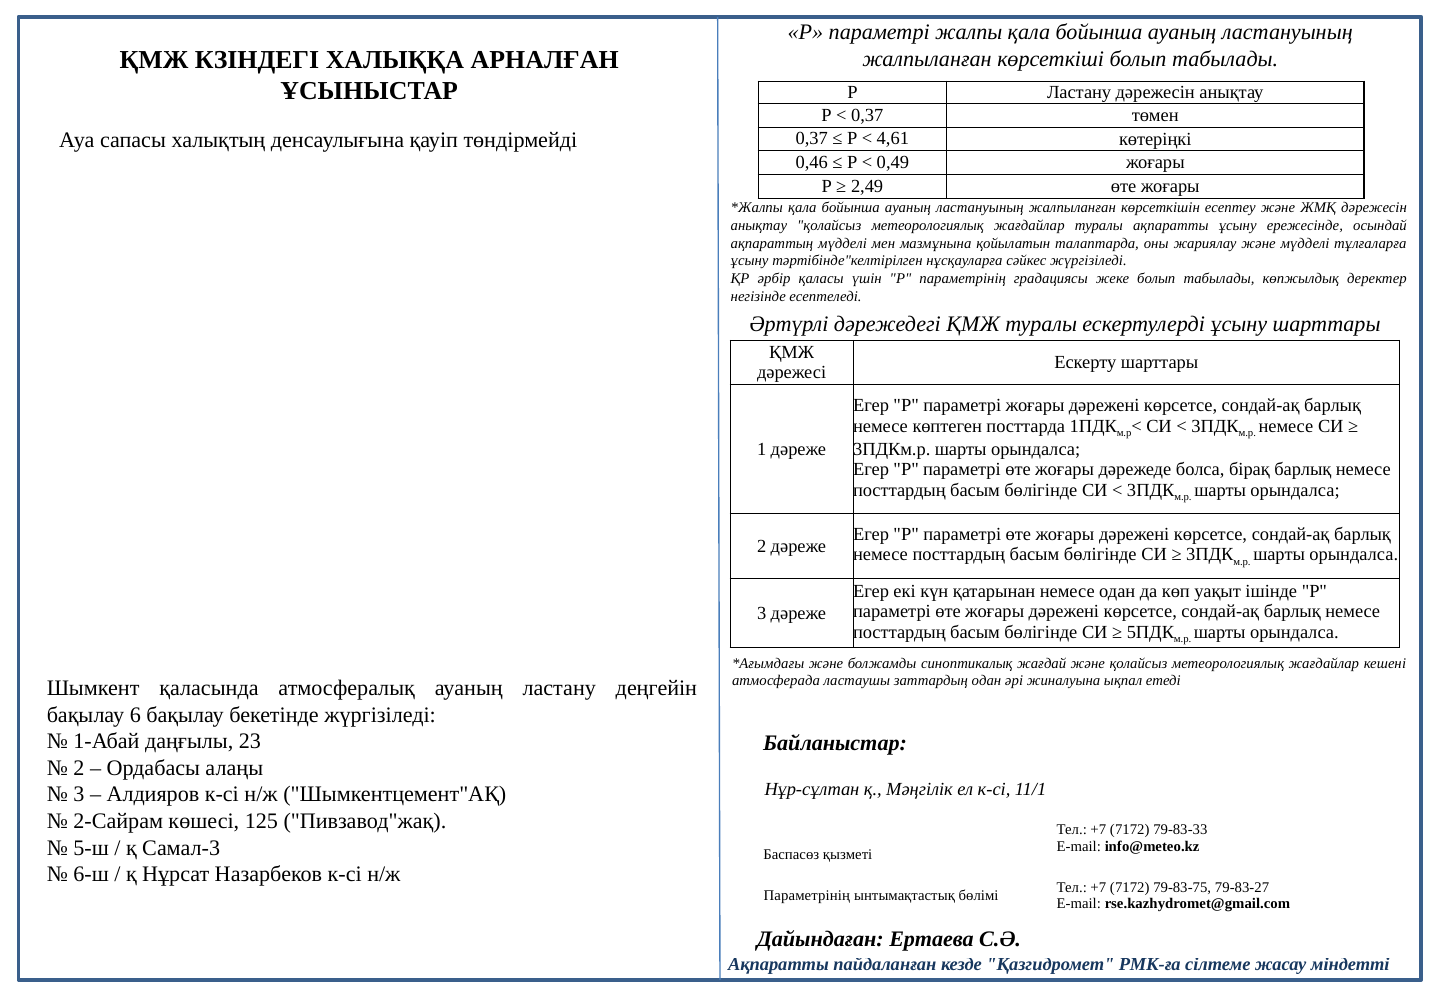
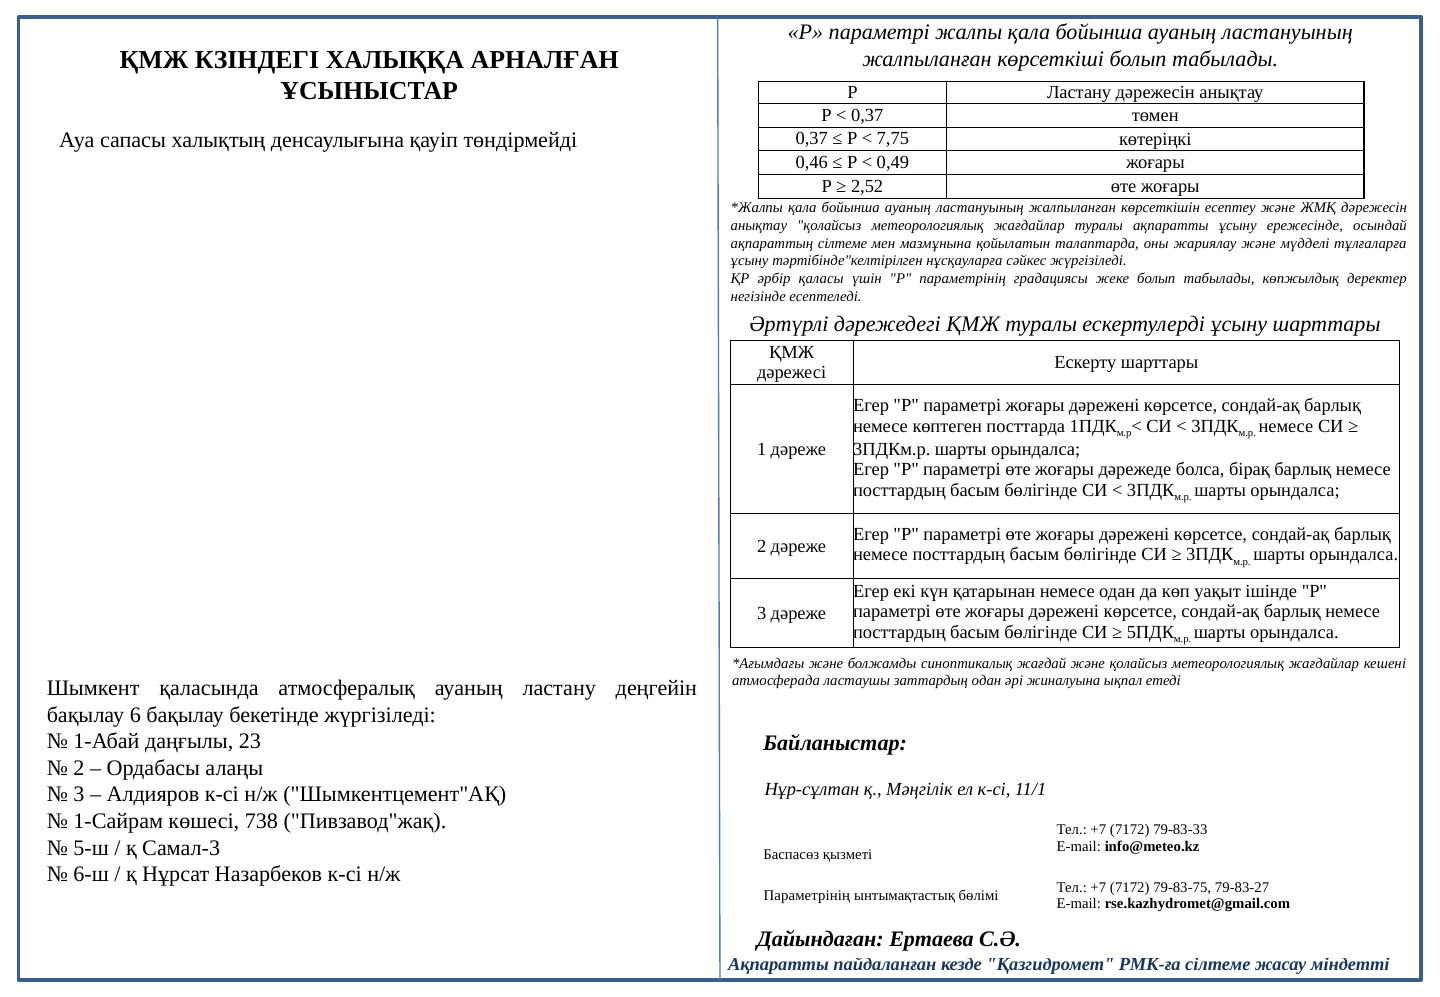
4,61: 4,61 -> 7,75 (893, 139)
2,49: 2,49 -> 2,52 (867, 186)
ақпараттың мүдделі: мүдделі -> сілтеме (843, 243)
2-Сайрам: 2-Сайрам -> 1-Сайрам (118, 821)
125: 125 -> 738 (261, 821)
